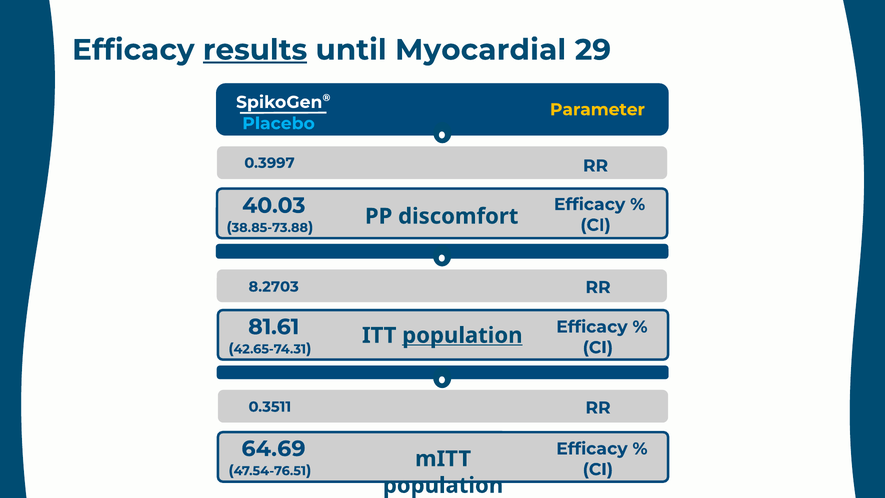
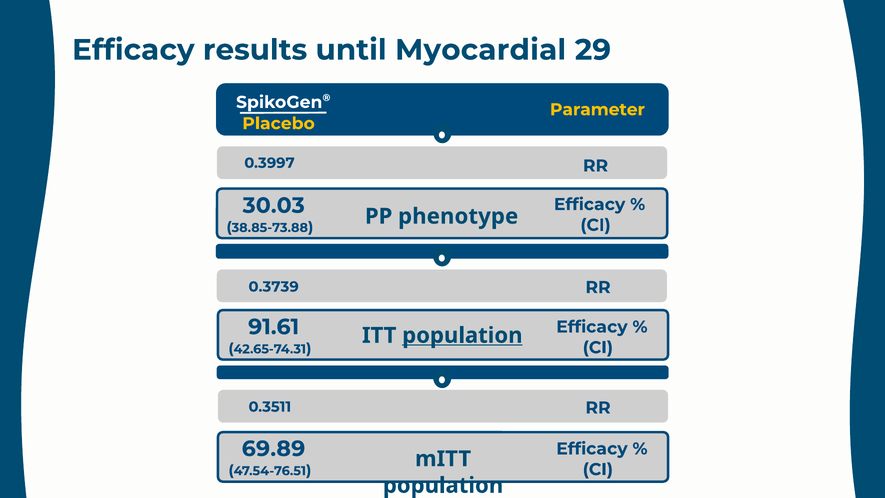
results underline: present -> none (255, 50)
Placebo colour: light blue -> yellow (279, 123)
40.03: 40.03 -> 30.03 (274, 205)
discomfort: discomfort -> phenotype (458, 216)
8.2703: 8.2703 -> 0.3739 (274, 287)
81.61: 81.61 -> 91.61 (274, 327)
64.69: 64.69 -> 69.89 (273, 449)
